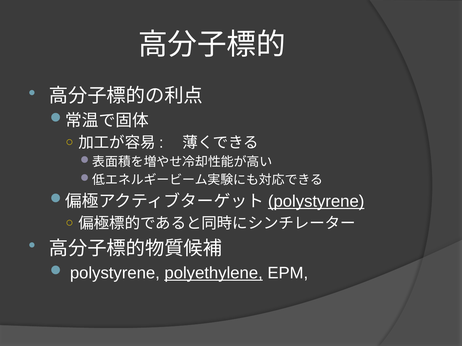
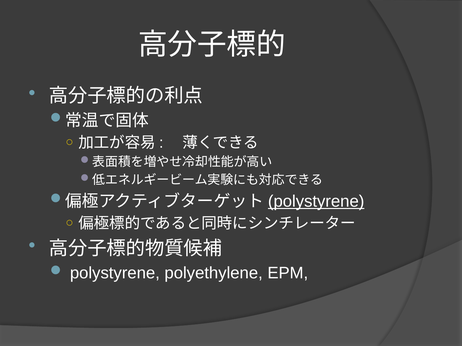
polyethylene underline: present -> none (214, 273)
